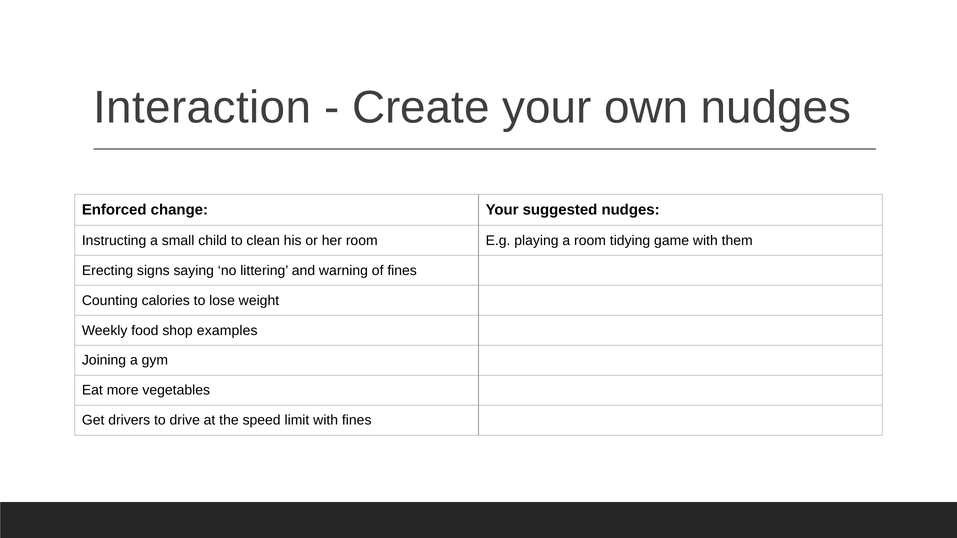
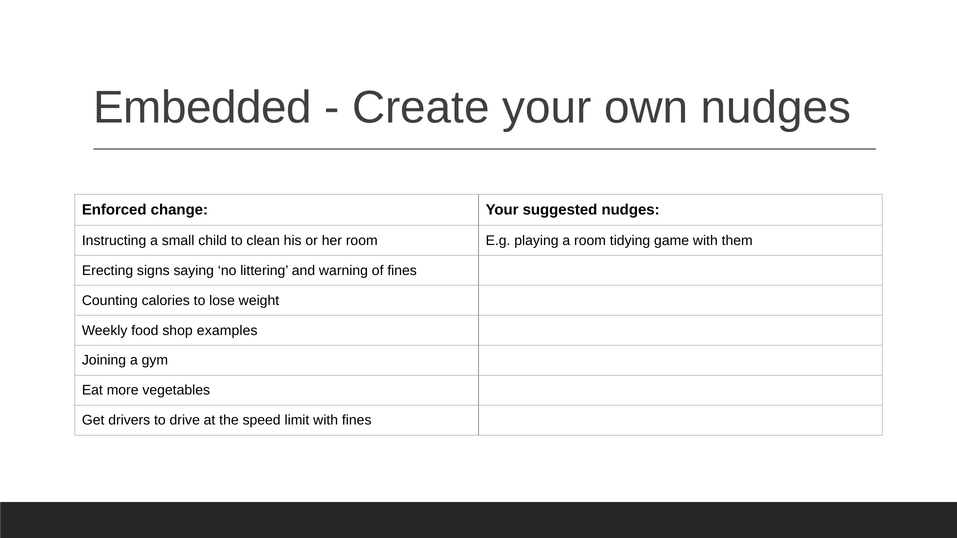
Interaction: Interaction -> Embedded (203, 108)
